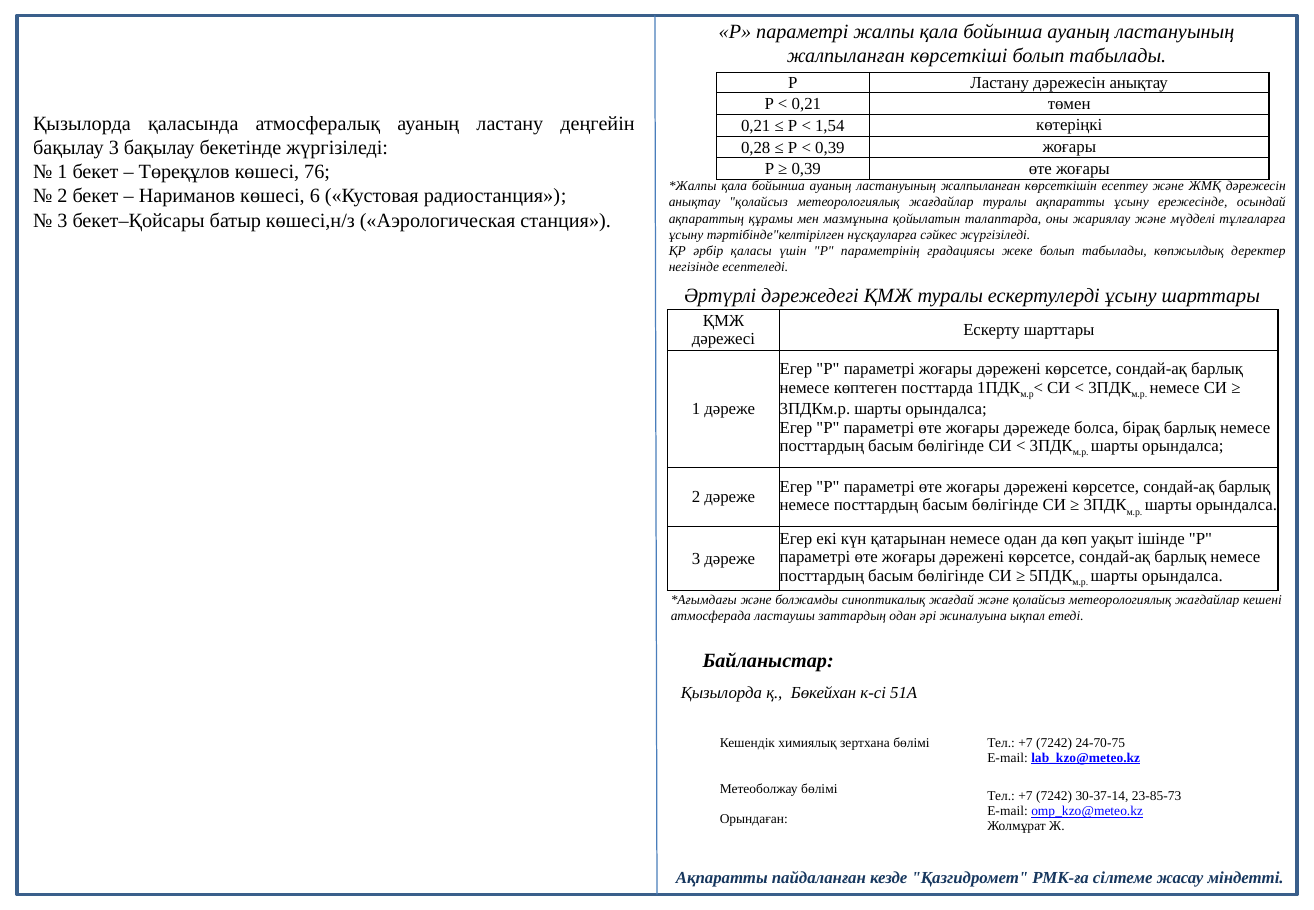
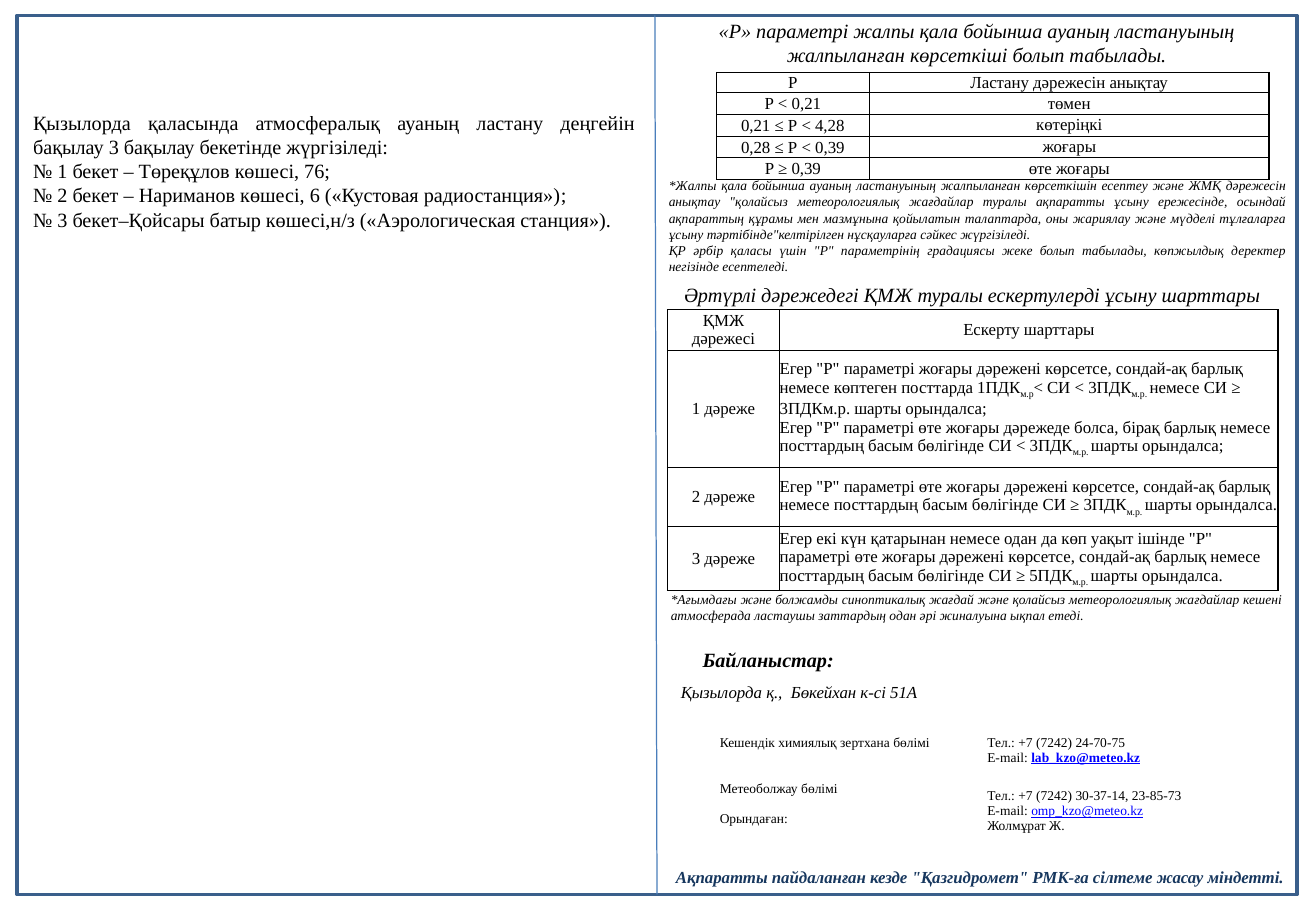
1,54: 1,54 -> 4,28 (830, 126)
